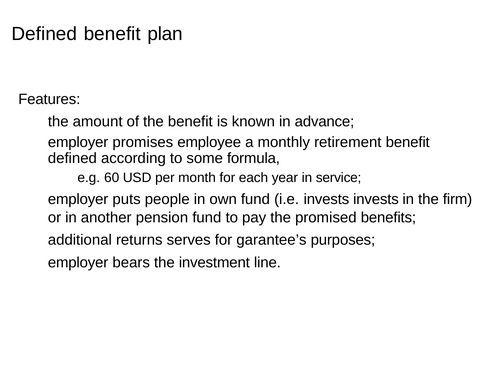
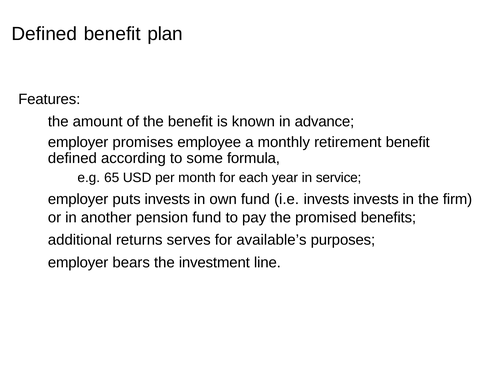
60: 60 -> 65 (112, 178)
puts people: people -> invests (167, 199)
garantee’s: garantee’s -> available’s (271, 240)
